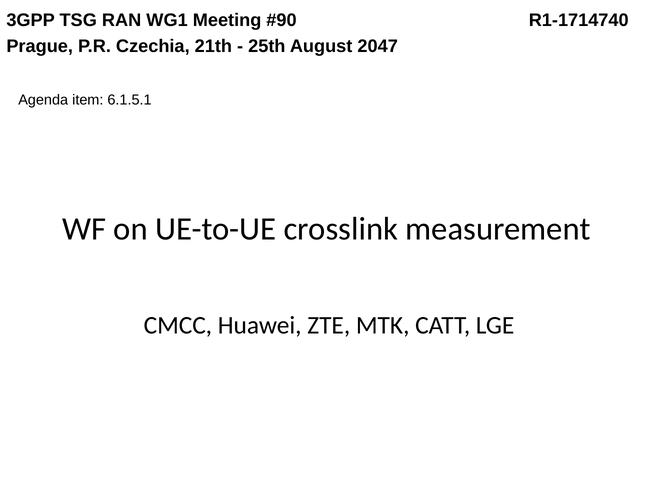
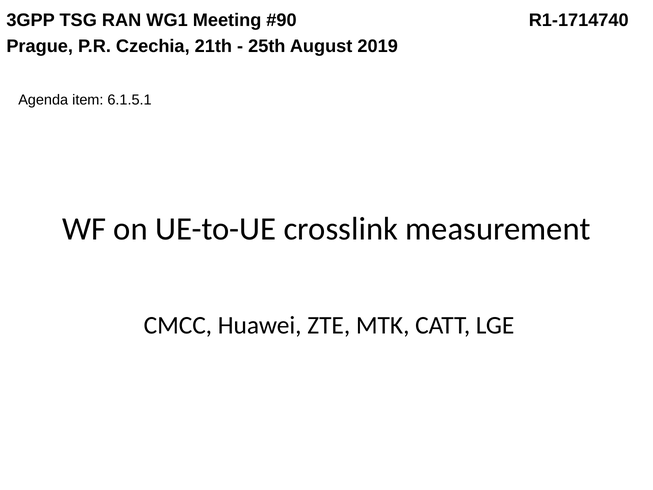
2047: 2047 -> 2019 (378, 46)
